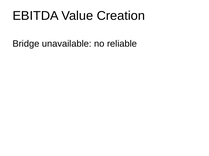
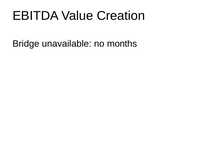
reliable: reliable -> months (122, 44)
